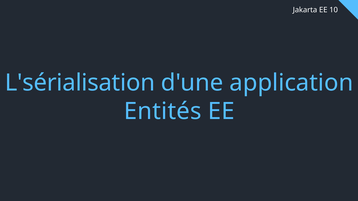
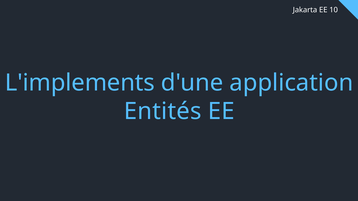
L'sérialisation: L'sérialisation -> L'implements (80, 83)
